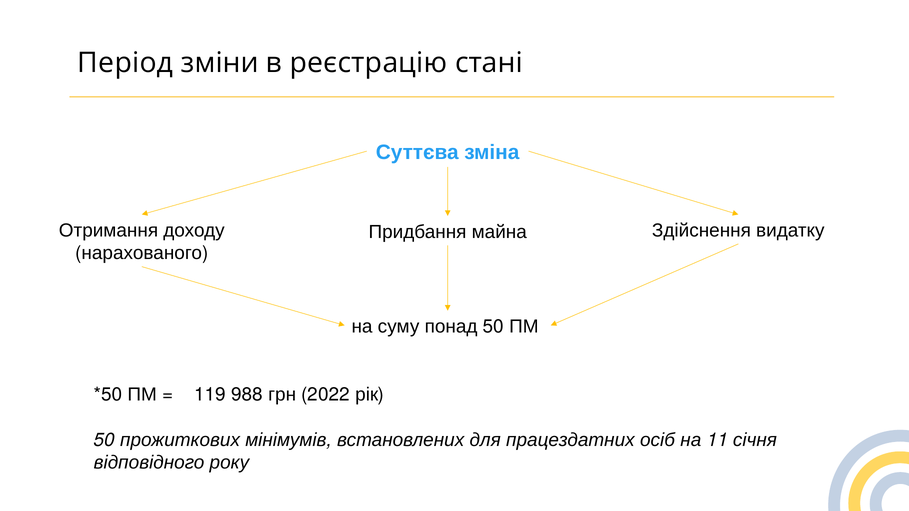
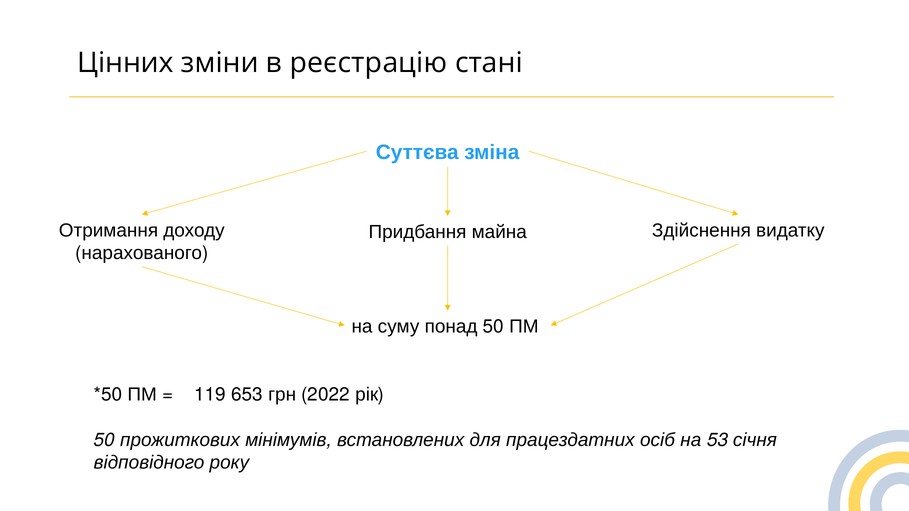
Період: Період -> Цінних (126, 63)
988: 988 -> 653 (247, 395)
11: 11 -> 53 (718, 440)
